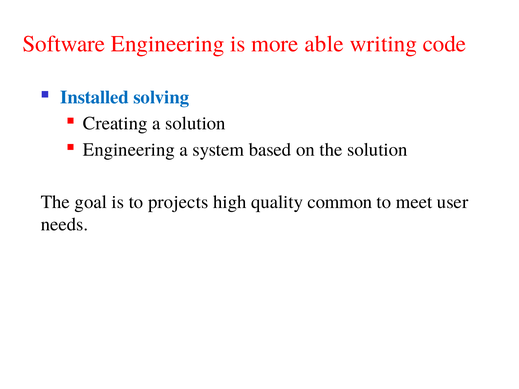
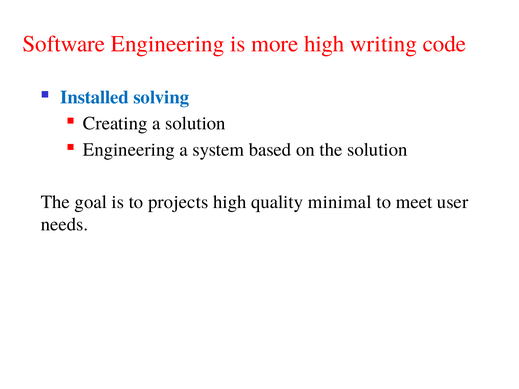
more able: able -> high (324, 44)
common: common -> minimal (340, 202)
